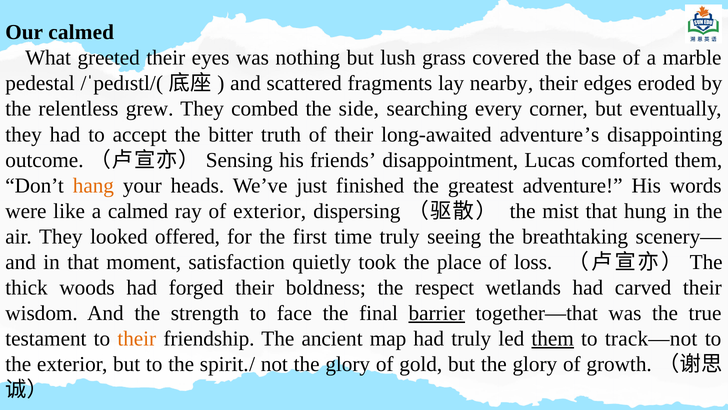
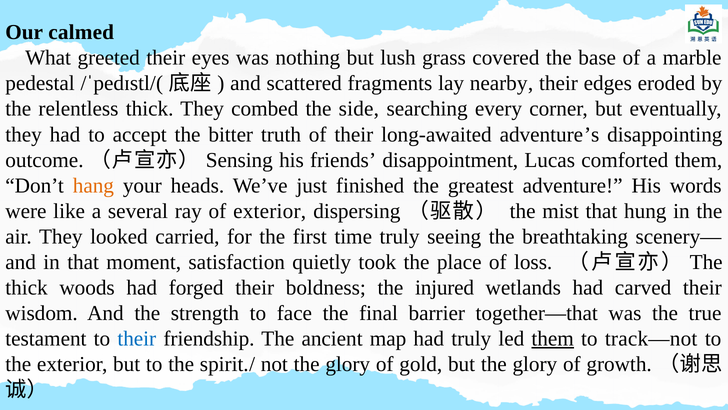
relentless grew: grew -> thick (150, 109)
a calmed: calmed -> several (138, 211)
offered: offered -> carried (187, 236)
respect: respect -> injured (445, 287)
barrier underline: present -> none (437, 313)
their colour: orange -> blue (137, 338)
